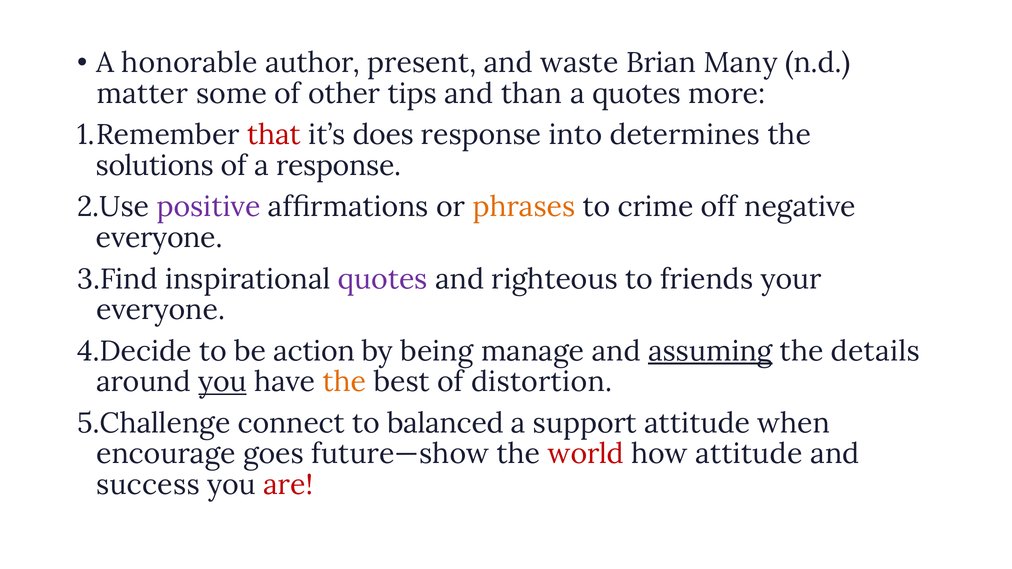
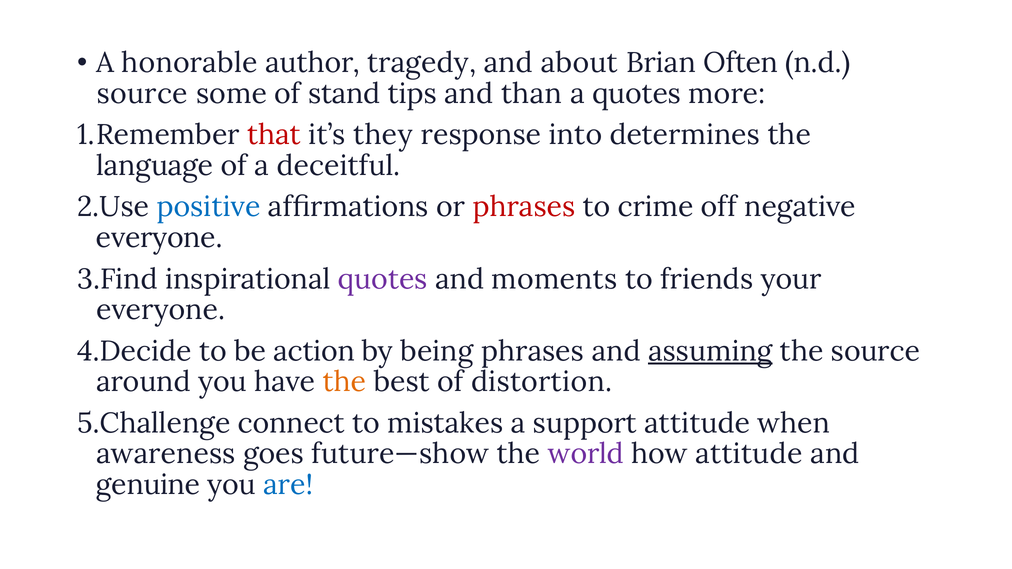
present: present -> tragedy (422, 63)
waste: waste -> about (579, 63)
Many: Many -> Often (741, 63)
matter: matter -> source (142, 94)
other: other -> stand (344, 94)
does: does -> they (383, 135)
solutions: solutions -> language (155, 166)
a response: response -> deceitful (338, 166)
positive colour: purple -> blue (209, 207)
phrases colour: orange -> red (524, 207)
righteous: righteous -> moments (554, 279)
being manage: manage -> phrases (533, 351)
the details: details -> source (876, 351)
you underline: present -> none (223, 382)
balanced: balanced -> mistakes (445, 423)
encourage: encourage -> awareness (166, 454)
world colour: red -> purple (586, 454)
success: success -> genuine (148, 485)
are colour: red -> blue (288, 485)
